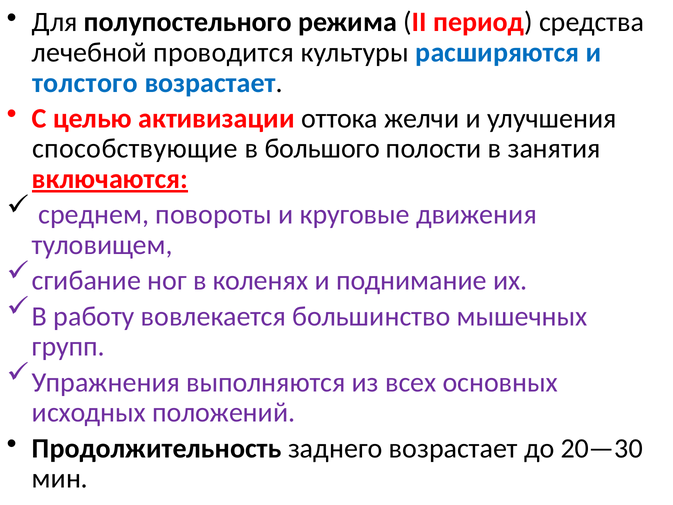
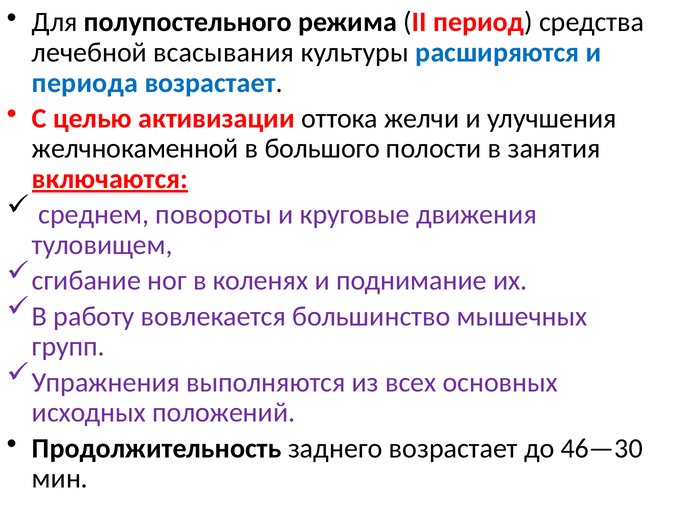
проводится: проводится -> всасывания (224, 52)
толстого: толстого -> периода (85, 83)
способствующие: способствующие -> желчнокаменной (135, 149)
20—30: 20—30 -> 46—30 (602, 448)
